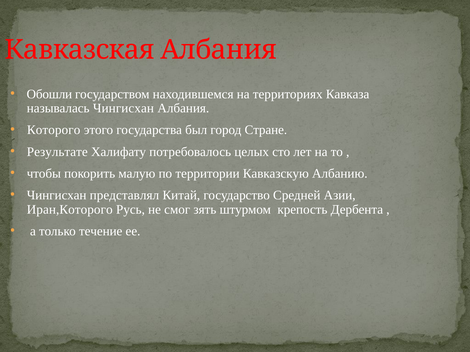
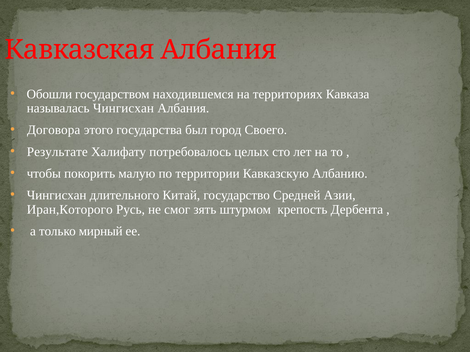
Которого: Которого -> Договора (54, 130)
Стране: Стране -> Своего (266, 130)
представлял: представлял -> длительного (124, 196)
течение: течение -> мирный (101, 232)
